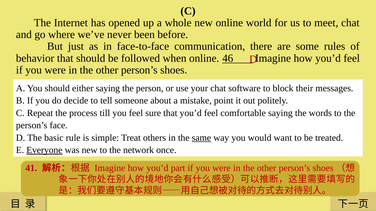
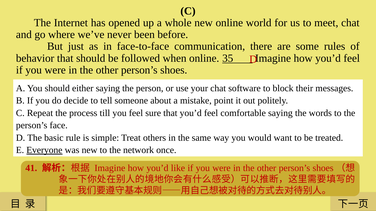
46: 46 -> 35 (228, 58)
same underline: present -> none (201, 138)
part: part -> like (178, 168)
